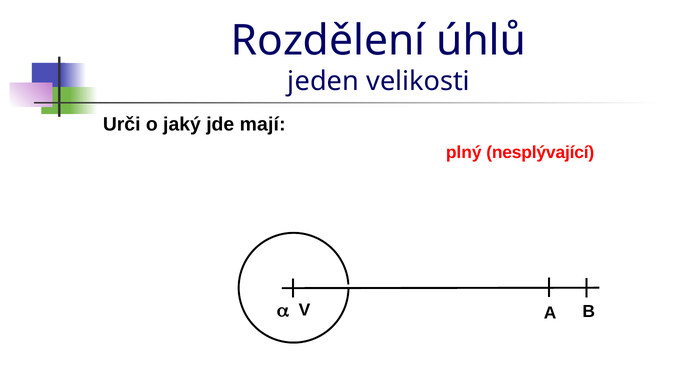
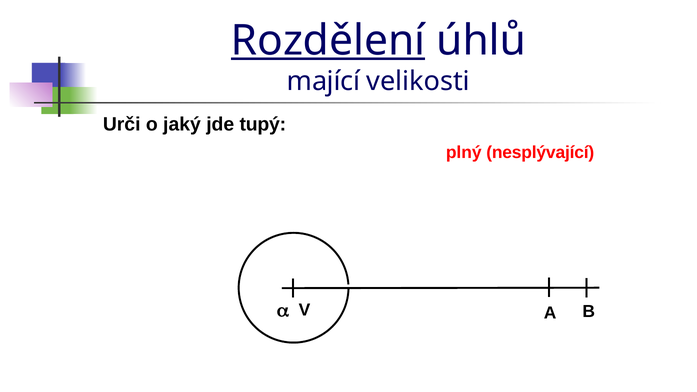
Rozdělení underline: none -> present (328, 41)
jeden: jeden -> mající (324, 81)
mají: mají -> tupý (263, 125)
